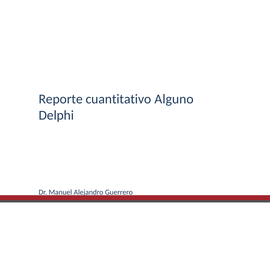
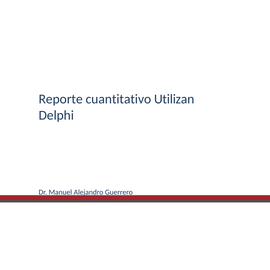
Alguno: Alguno -> Utilizan (174, 99)
